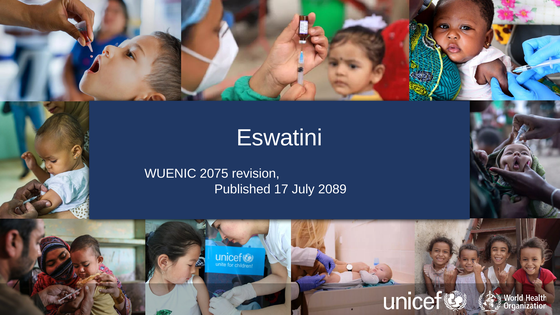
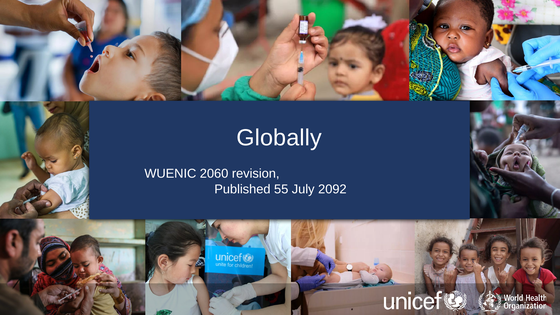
Eswatini: Eswatini -> Globally (279, 138)
2075: 2075 -> 2060 (214, 174)
17: 17 -> 55 (281, 189)
2089: 2089 -> 2092 (332, 189)
